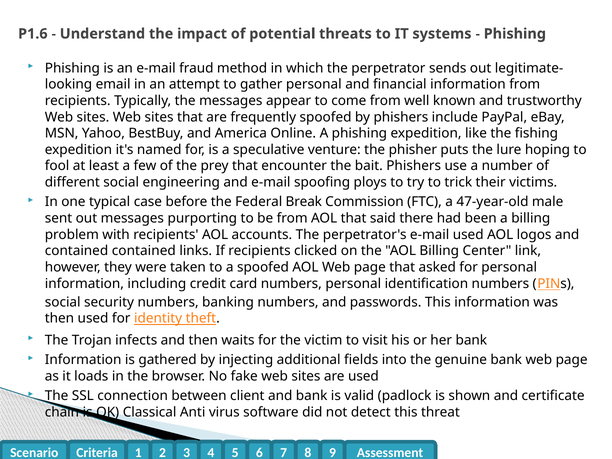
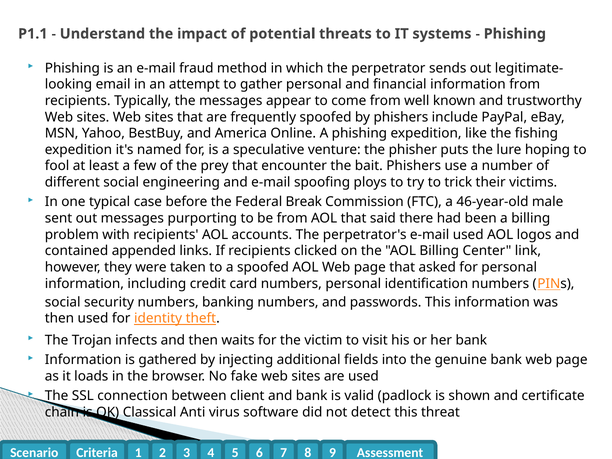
P1.6: P1.6 -> P1.1 (33, 34)
47-year-old: 47-year-old -> 46-year-old (492, 202)
contained contained: contained -> appended (144, 251)
